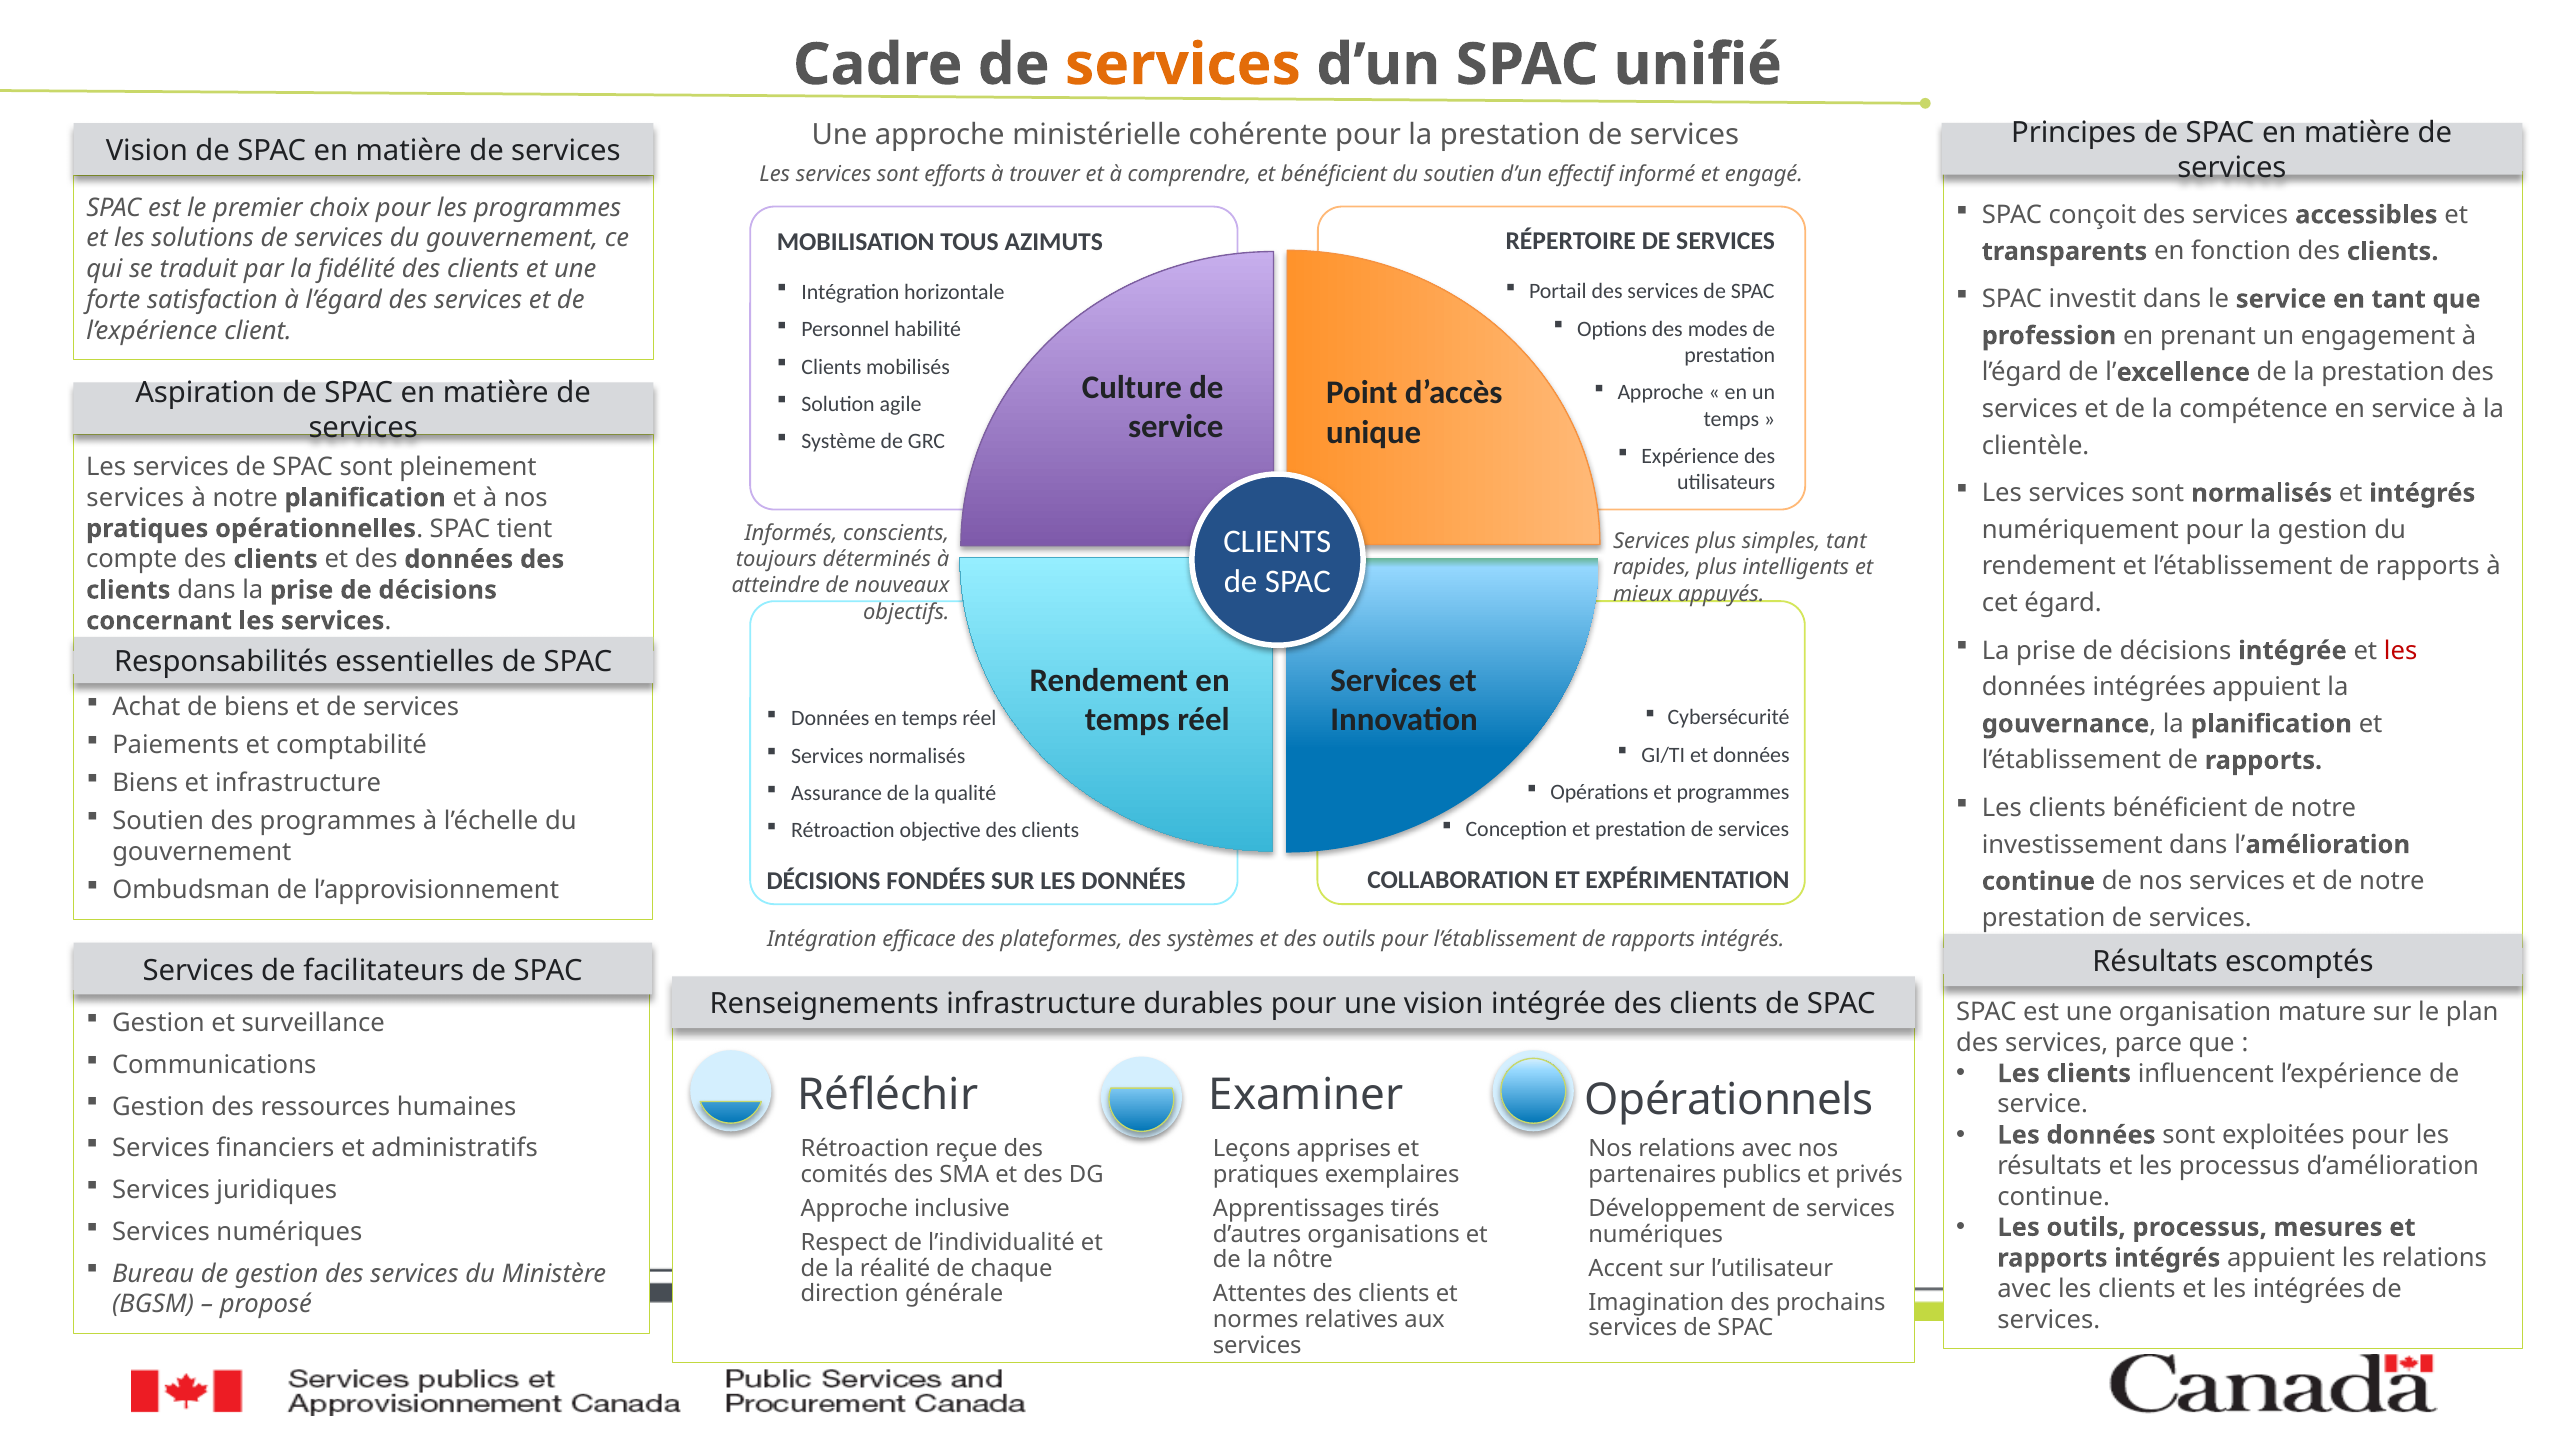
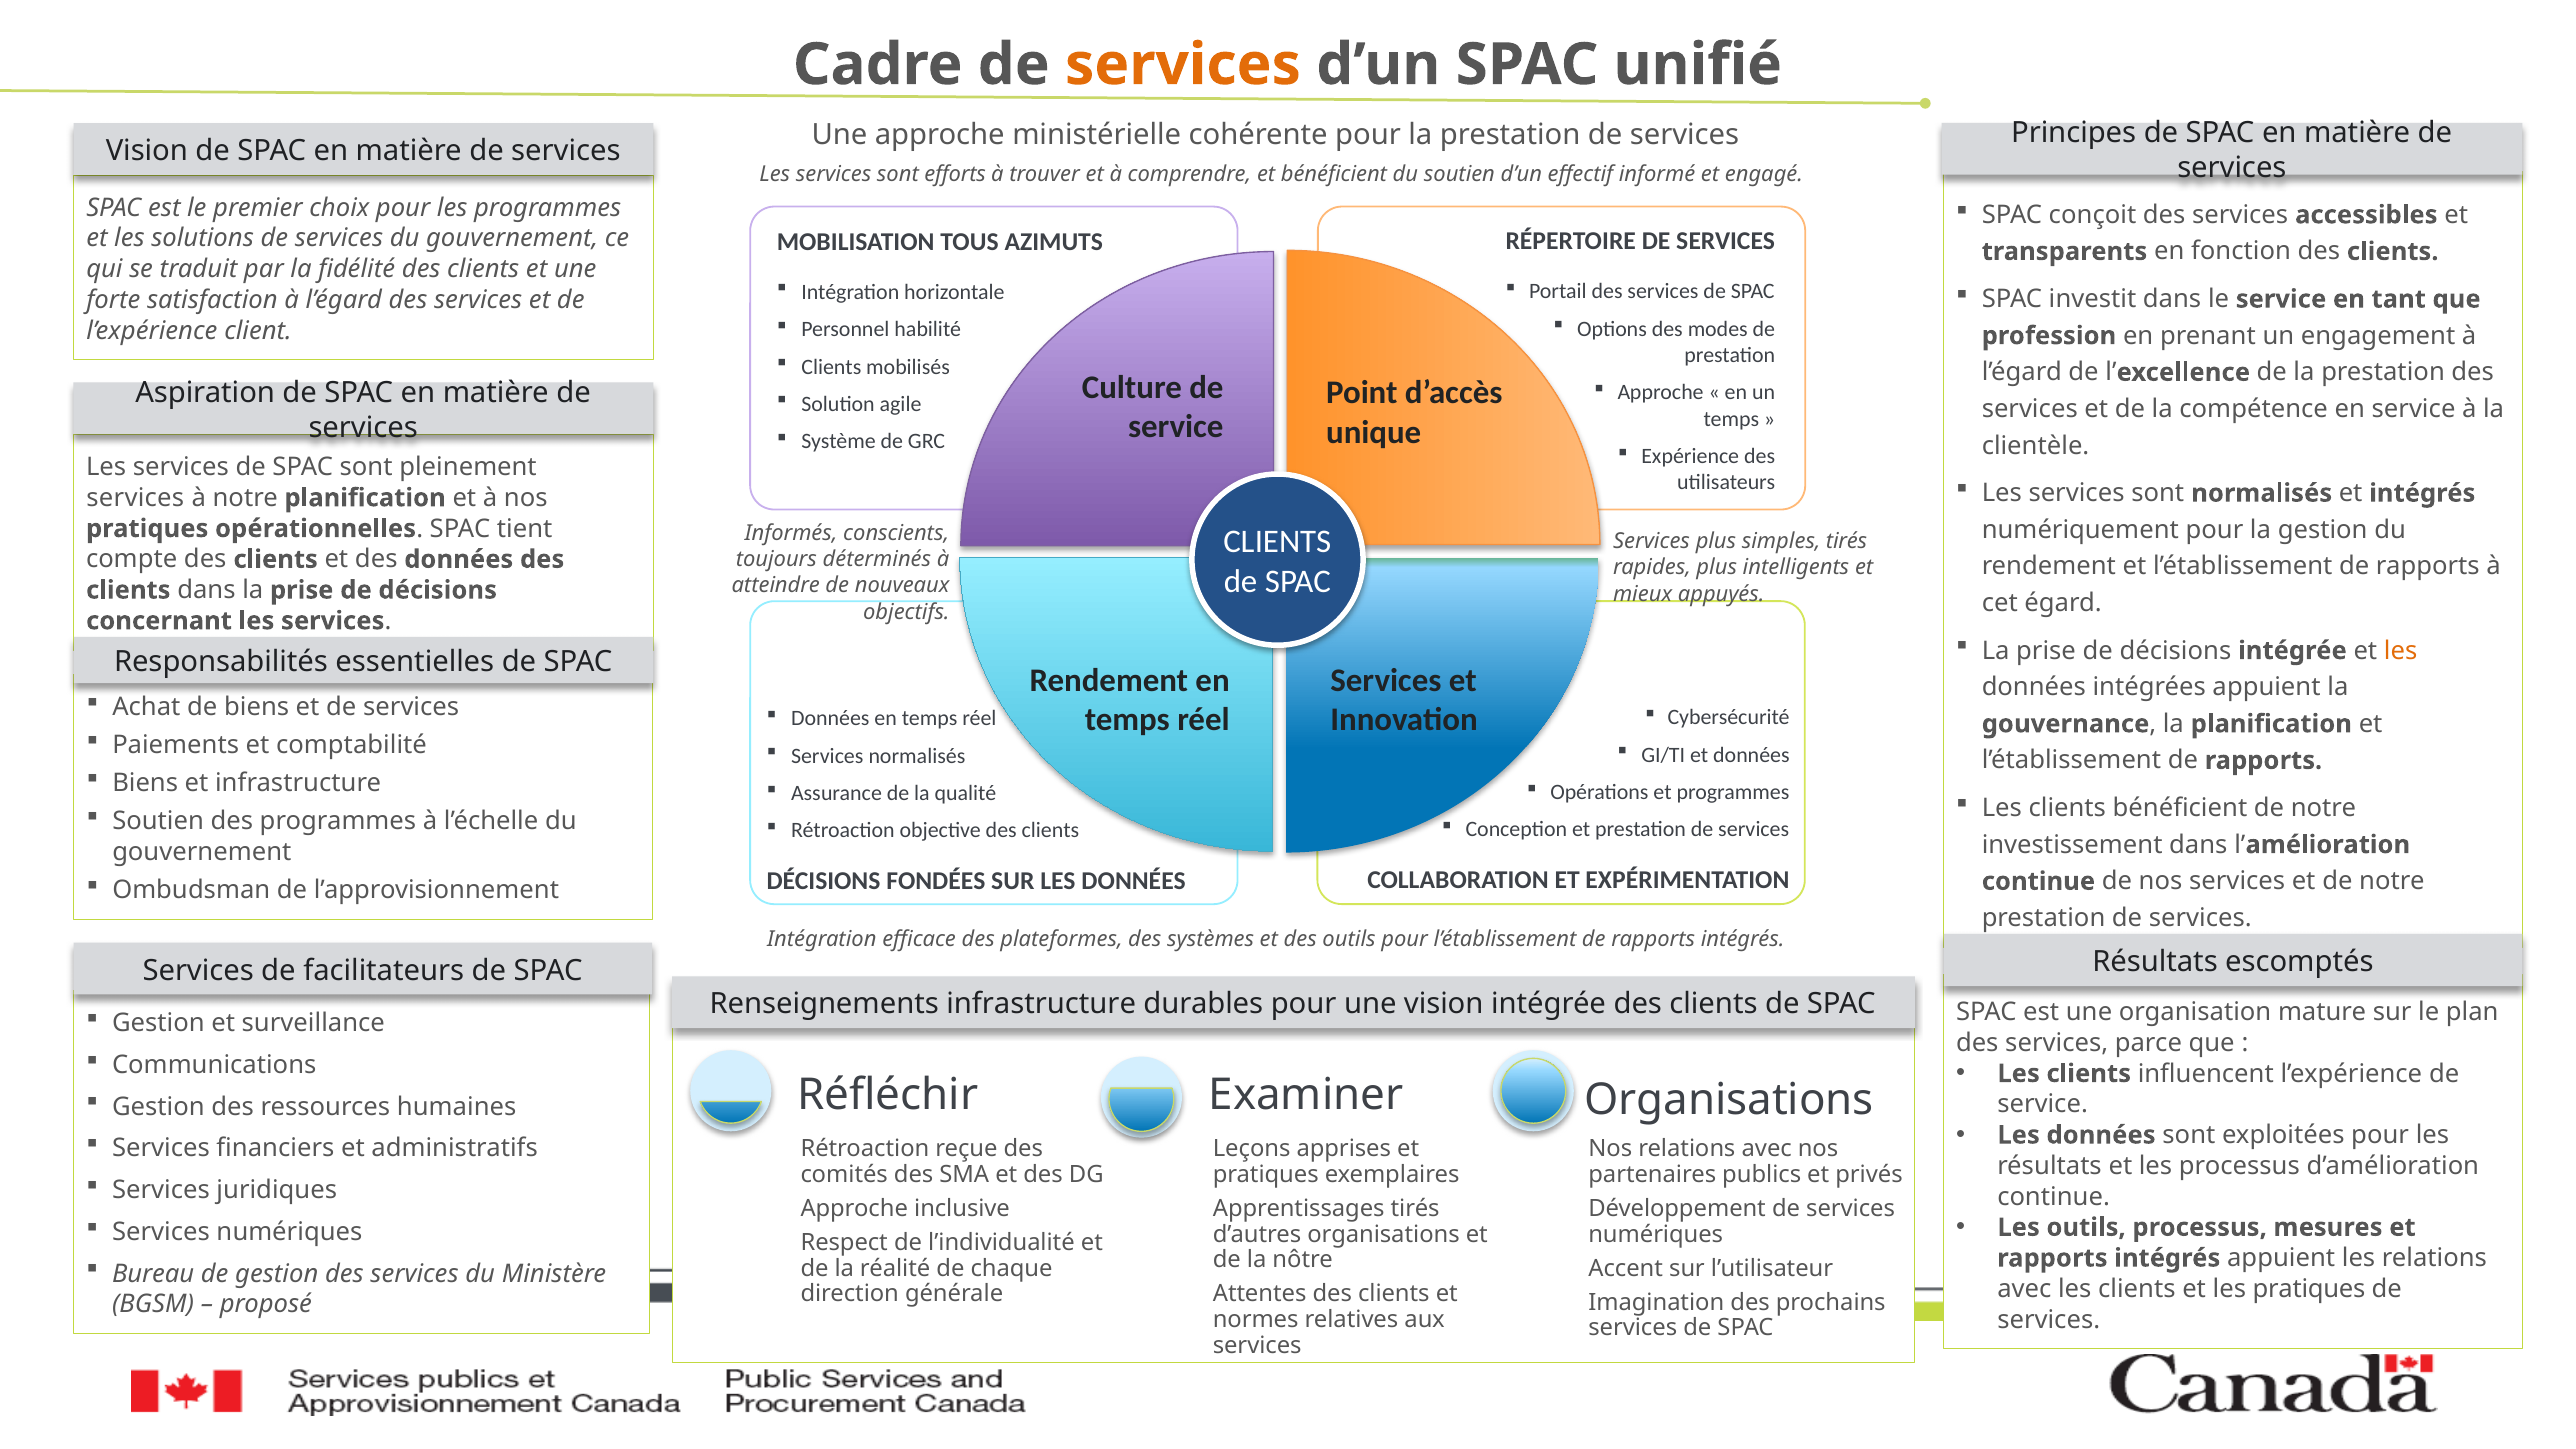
simples tant: tant -> tirés (1847, 541)
les colour: red -> orange (2401, 651)
Opérationnels: Opérationnels -> Organisations (1729, 1100)
les intégrées: intégrées -> pratiques (2309, 1289)
